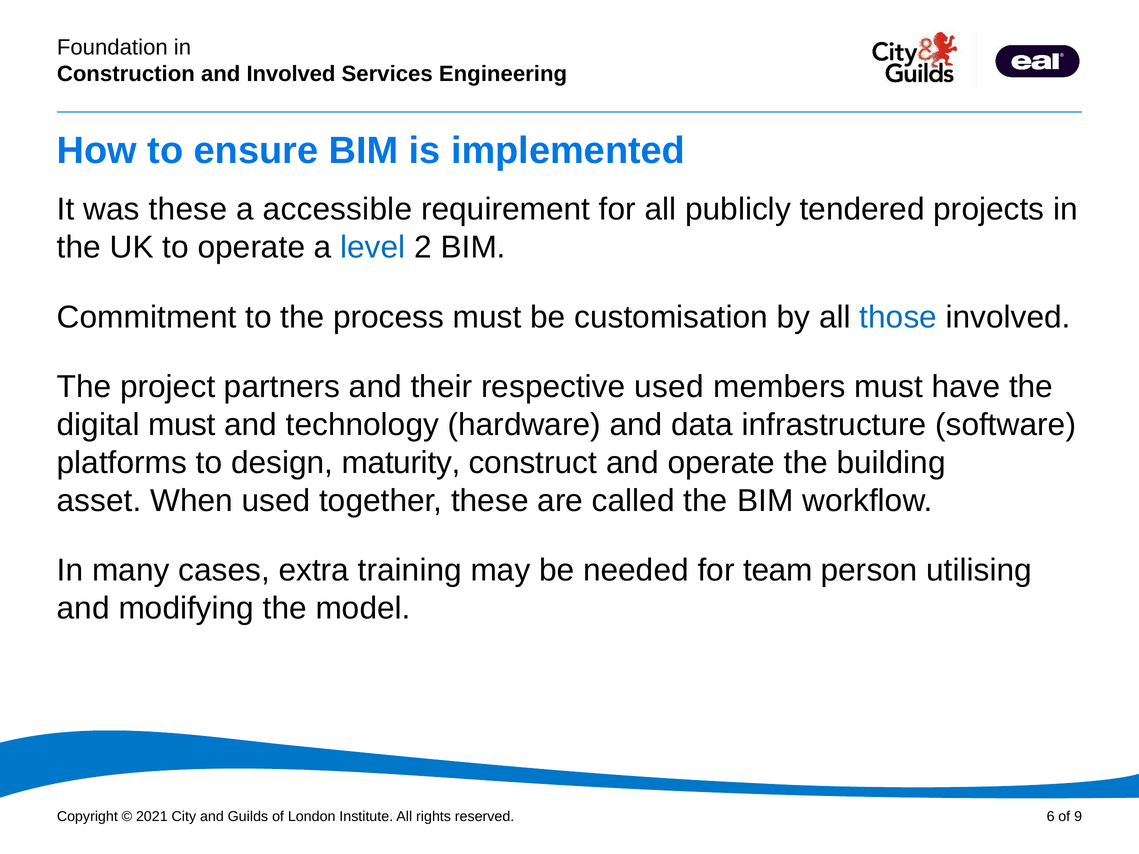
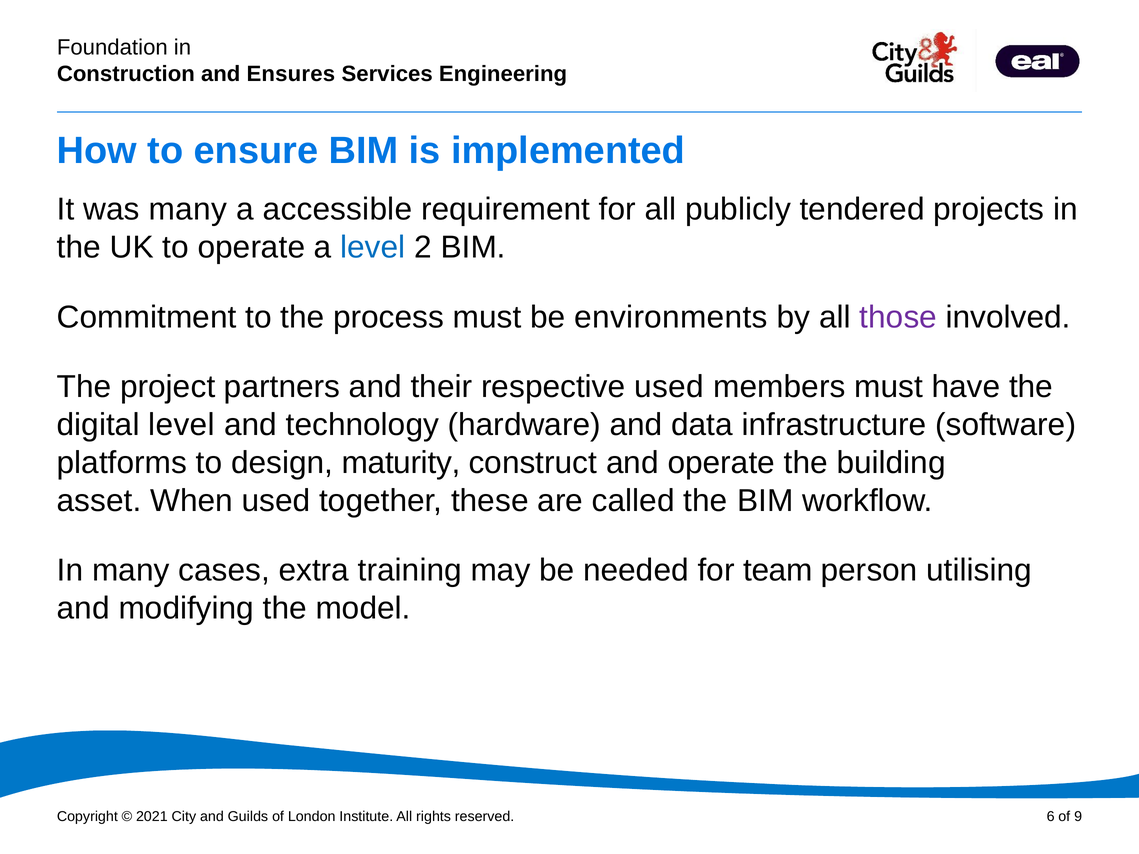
and Involved: Involved -> Ensures (291, 74)
was these: these -> many (188, 210)
customisation: customisation -> environments (671, 317)
those colour: blue -> purple (898, 317)
digital must: must -> level (182, 425)
